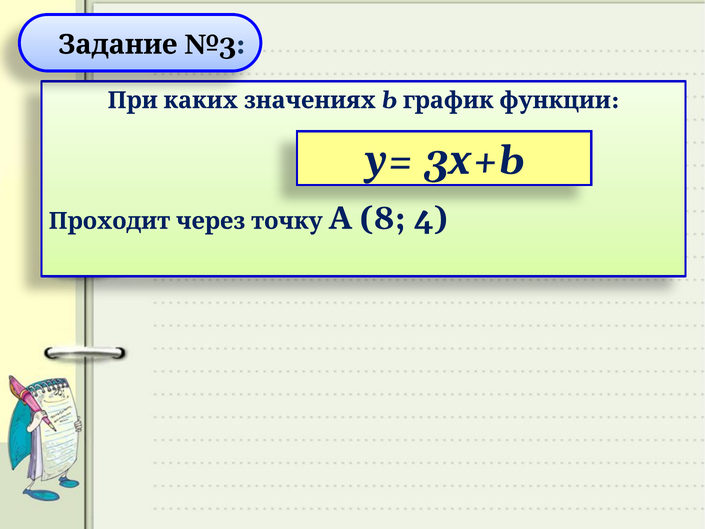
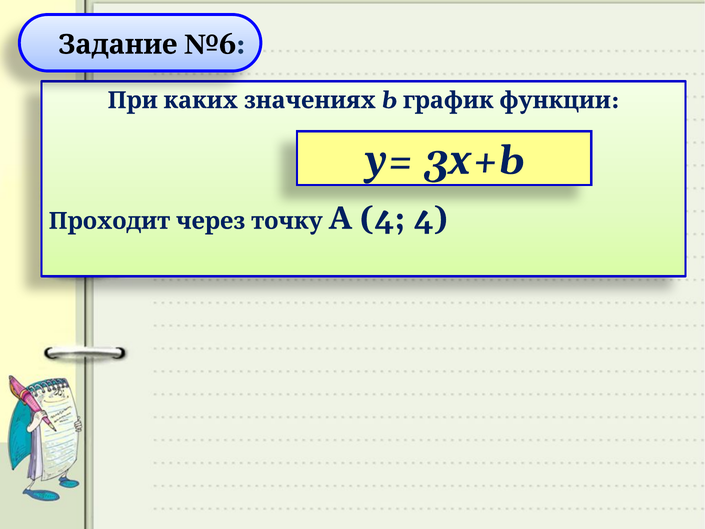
№3: №3 -> №6 (210, 45)
точку 8: 8 -> 4 (383, 218)
